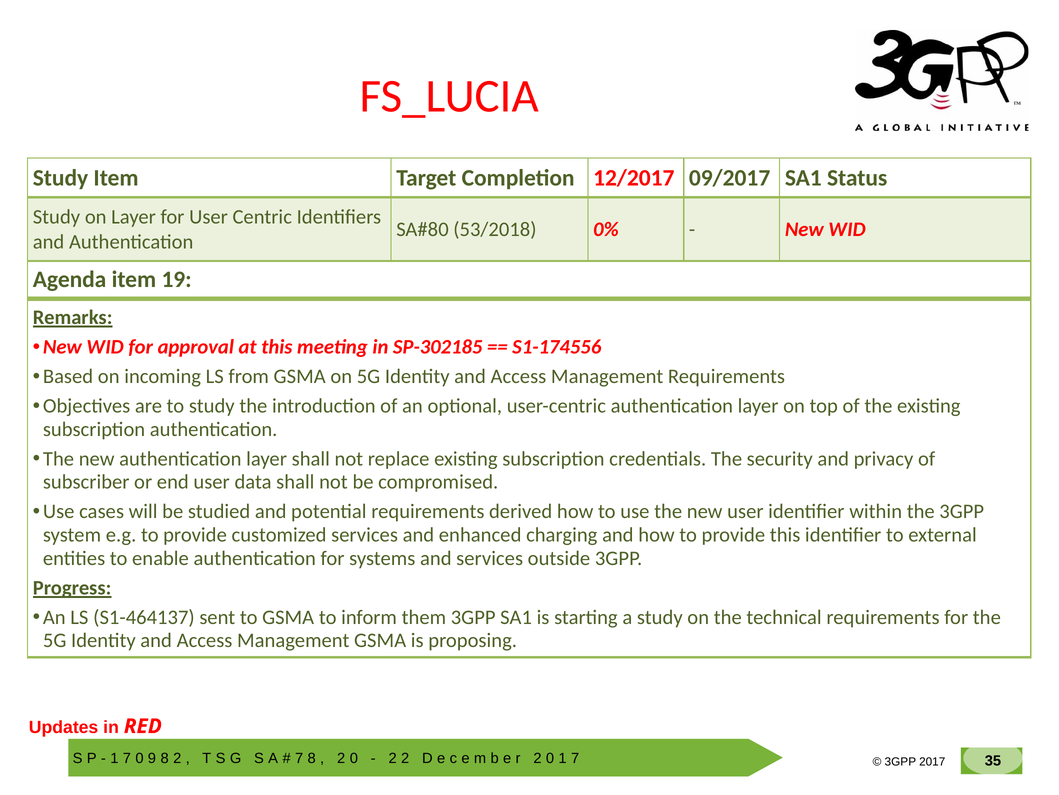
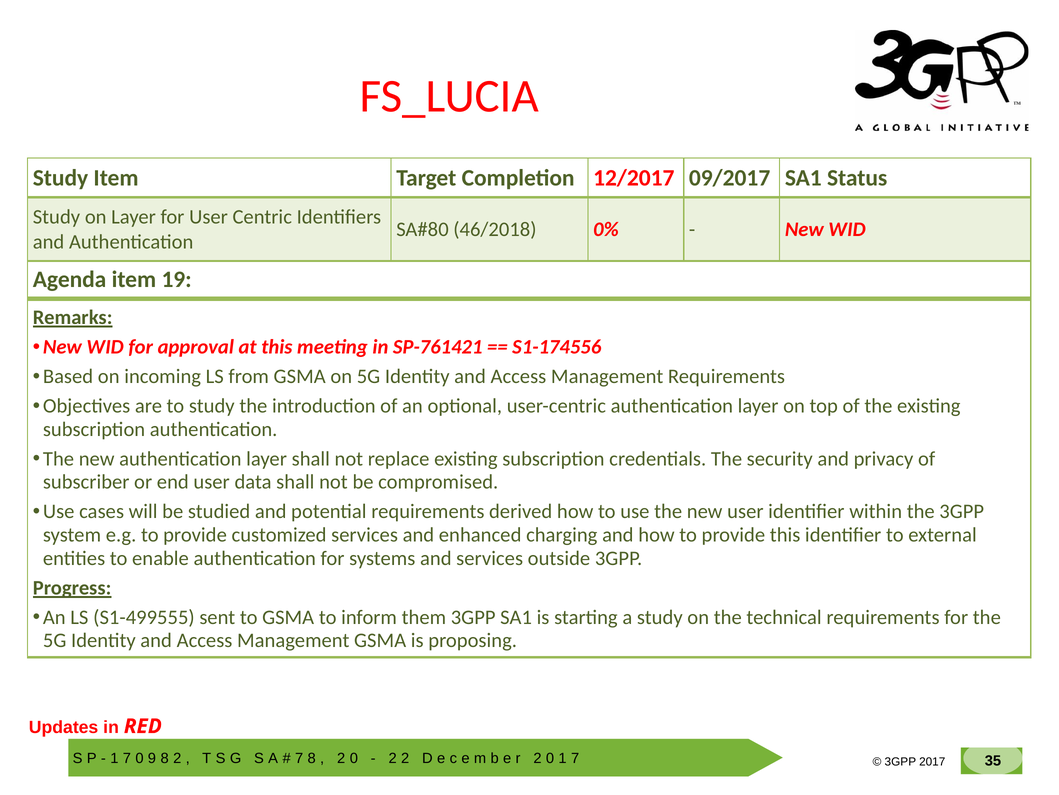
53/2018: 53/2018 -> 46/2018 (495, 229)
SP-302185: SP-302185 -> SP-761421 (438, 347)
S1-464137: S1-464137 -> S1-499555 (144, 617)
